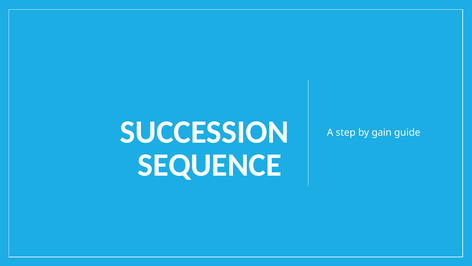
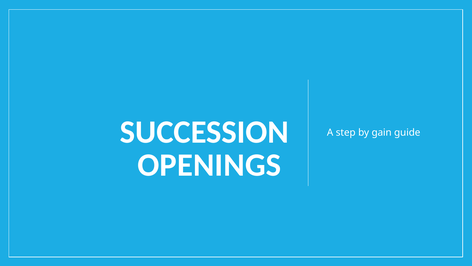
SEQUENCE: SEQUENCE -> OPENINGS (209, 165)
